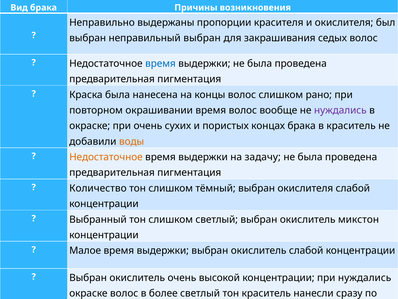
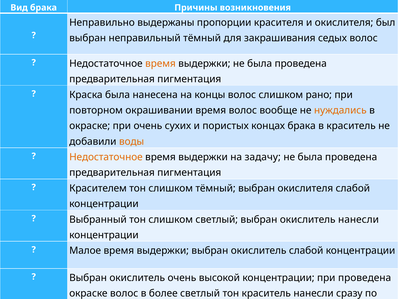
неправильный выбран: выбран -> тёмный (202, 38)
время colour: blue -> orange (160, 63)
нуждались colour: purple -> orange (340, 110)
Количество: Количество -> Красителем (98, 188)
окислитель микстон: микстон -> нанесли (358, 219)
при нуждались: нуждались -> проведена (365, 277)
